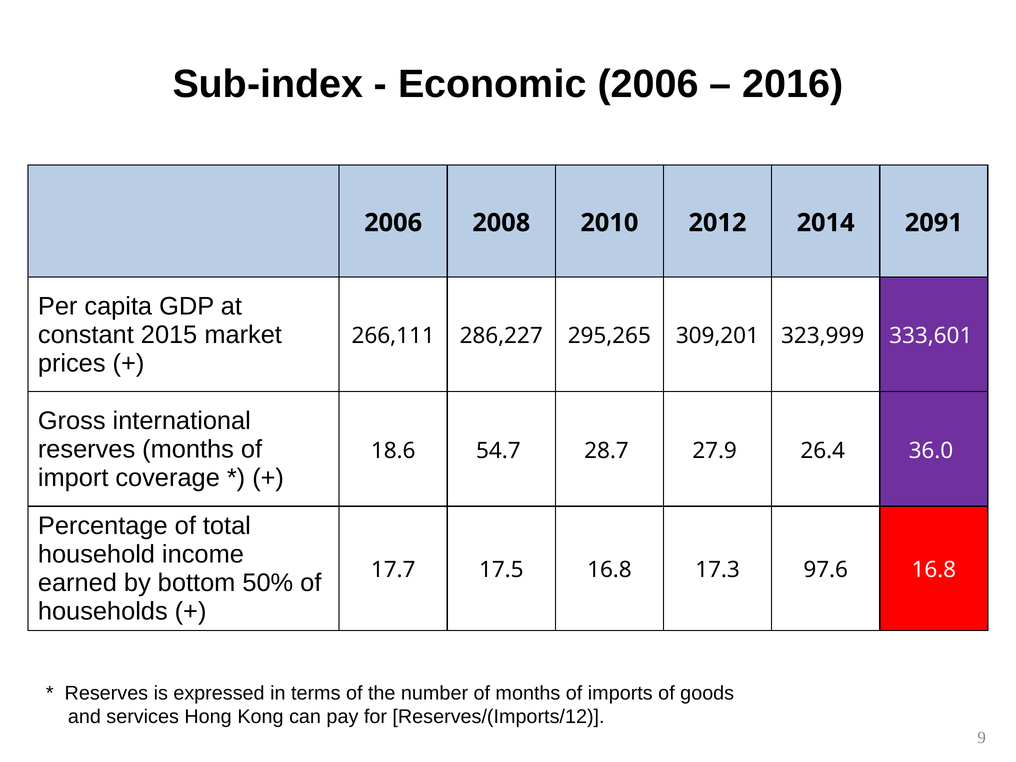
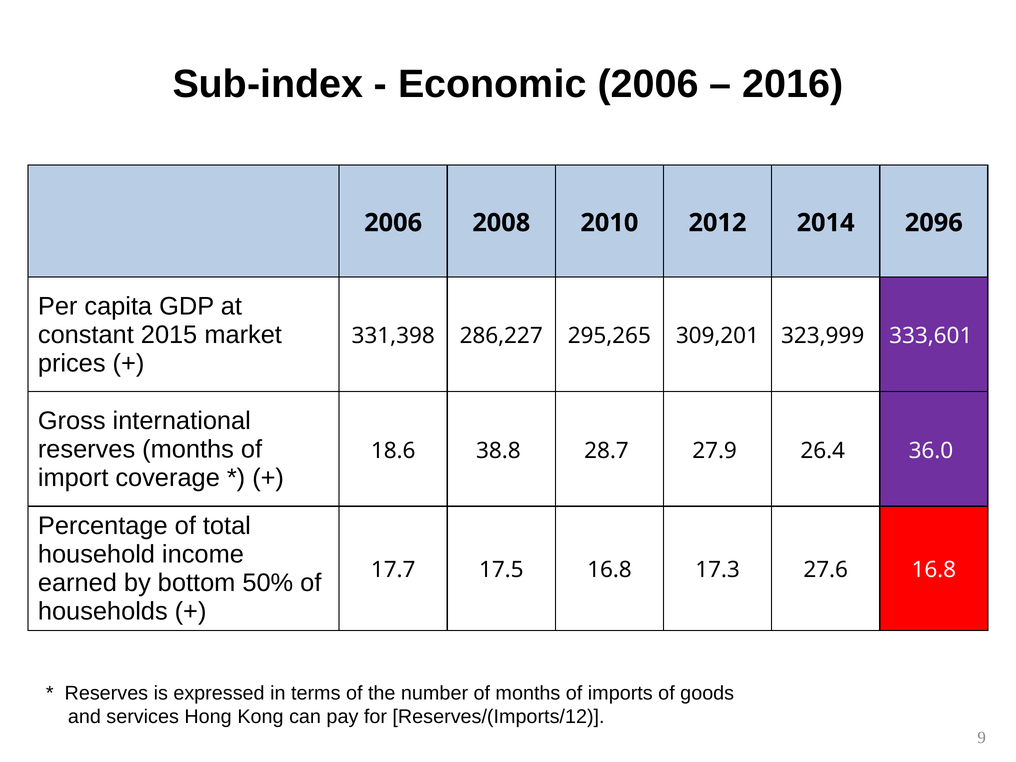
2091: 2091 -> 2096 (934, 223)
266,111: 266,111 -> 331,398 (393, 336)
54.7: 54.7 -> 38.8 (498, 451)
97.6: 97.6 -> 27.6 (826, 570)
